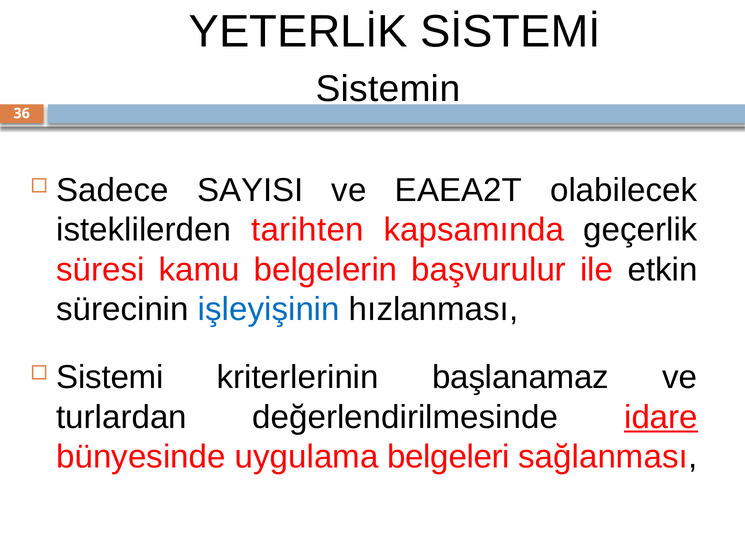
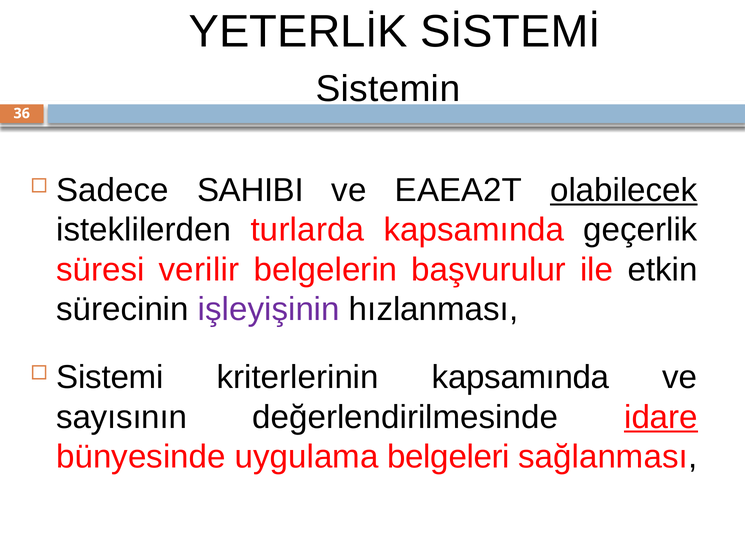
SAYISI: SAYISI -> SAHIBI (250, 190)
olabilecek underline: none -> present (624, 190)
tarihten: tarihten -> turlarda (307, 230)
kamu: kamu -> verilir (199, 270)
işleyişinin colour: blue -> purple (269, 309)
kriterlerinin başlanamaz: başlanamaz -> kapsamında (521, 377)
turlardan: turlardan -> sayısının (122, 417)
